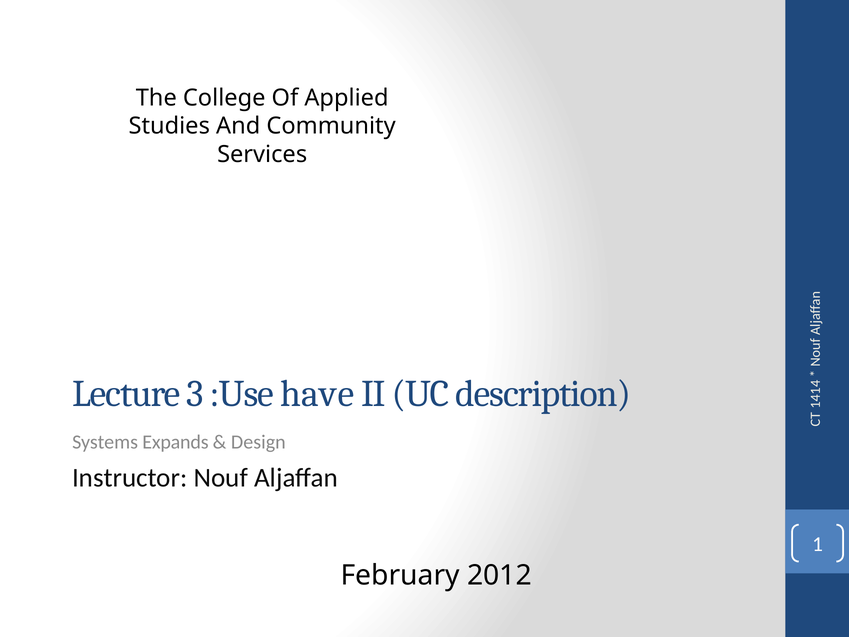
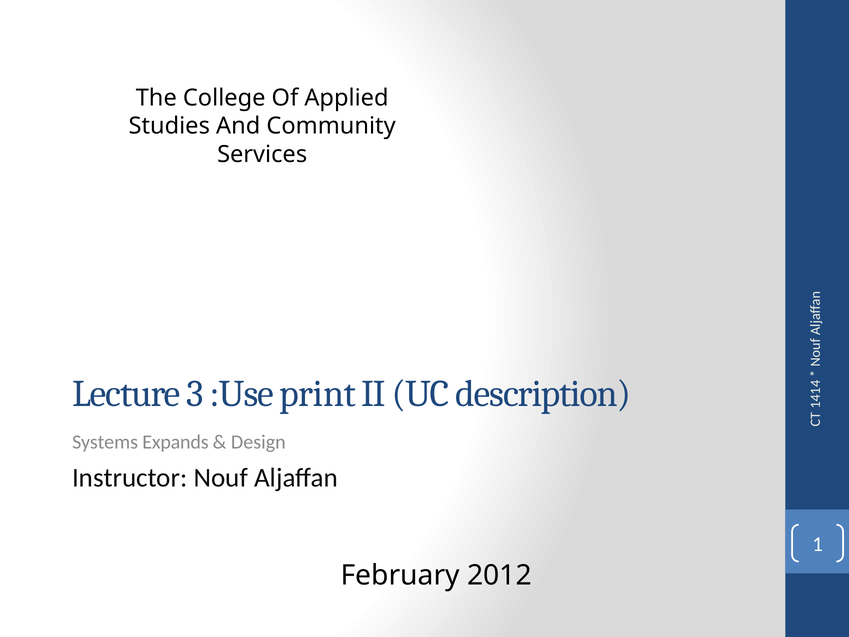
have: have -> print (318, 393)
